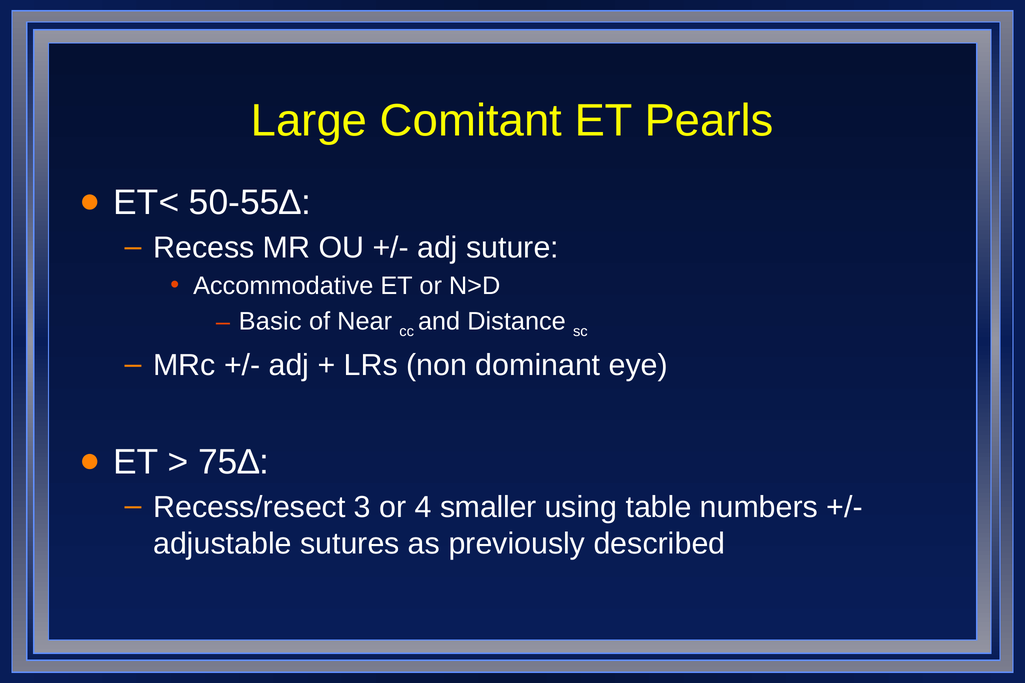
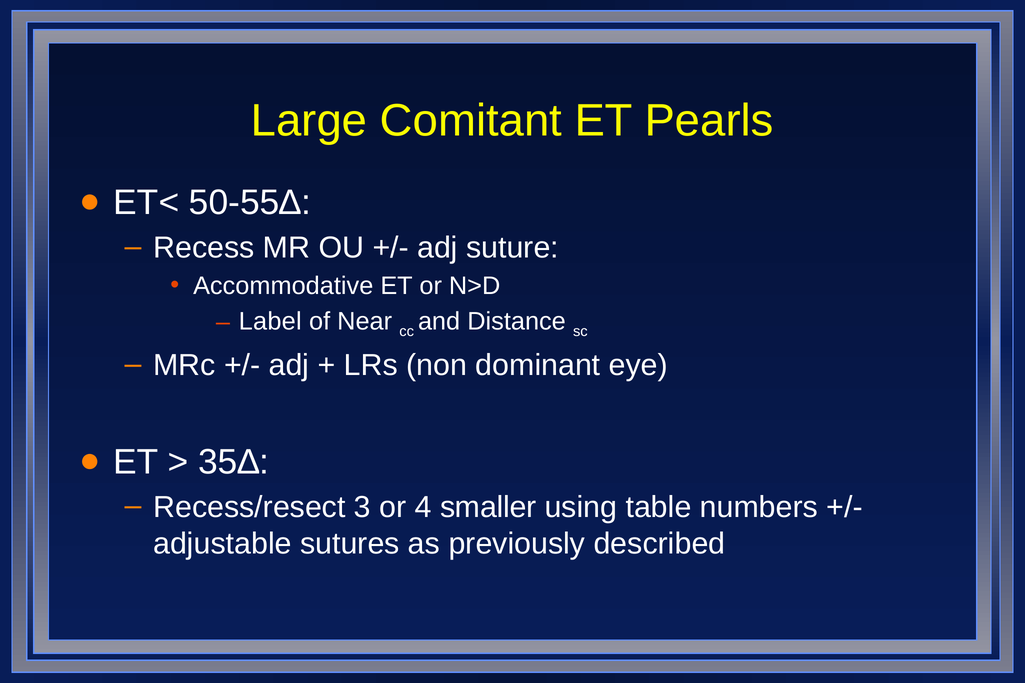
Basic: Basic -> Label (270, 322)
75∆: 75∆ -> 35∆ (234, 462)
